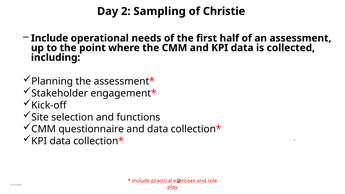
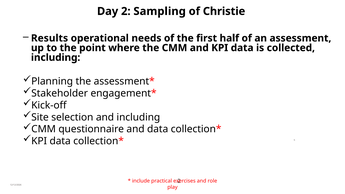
Include: Include -> Results (50, 38)
and functions: functions -> including (138, 117)
